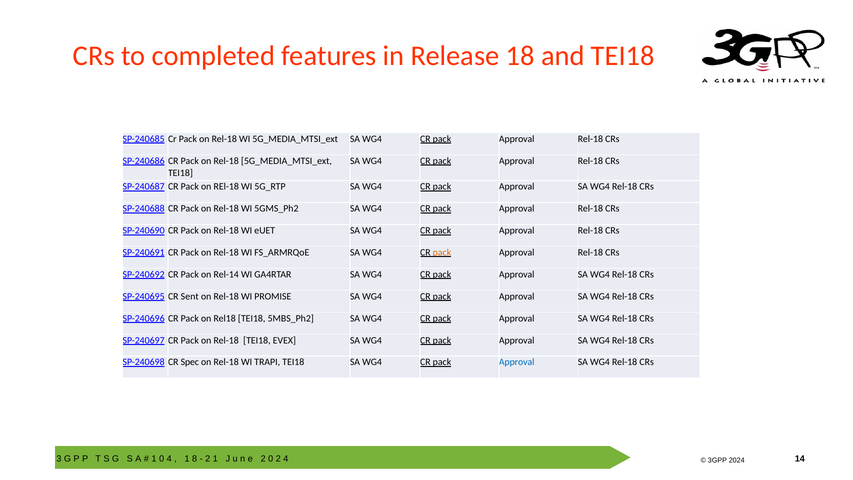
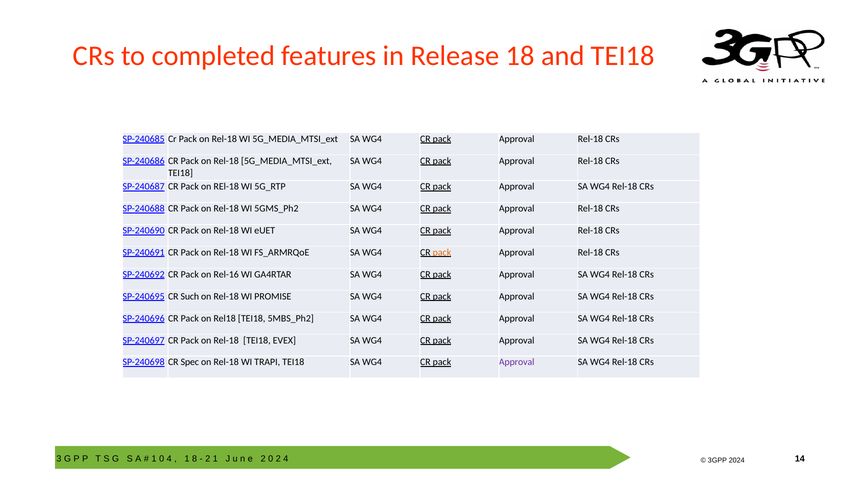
Rel-14: Rel-14 -> Rel-16 (226, 274)
Sent: Sent -> Such (190, 296)
Approval colour: blue -> purple (517, 362)
